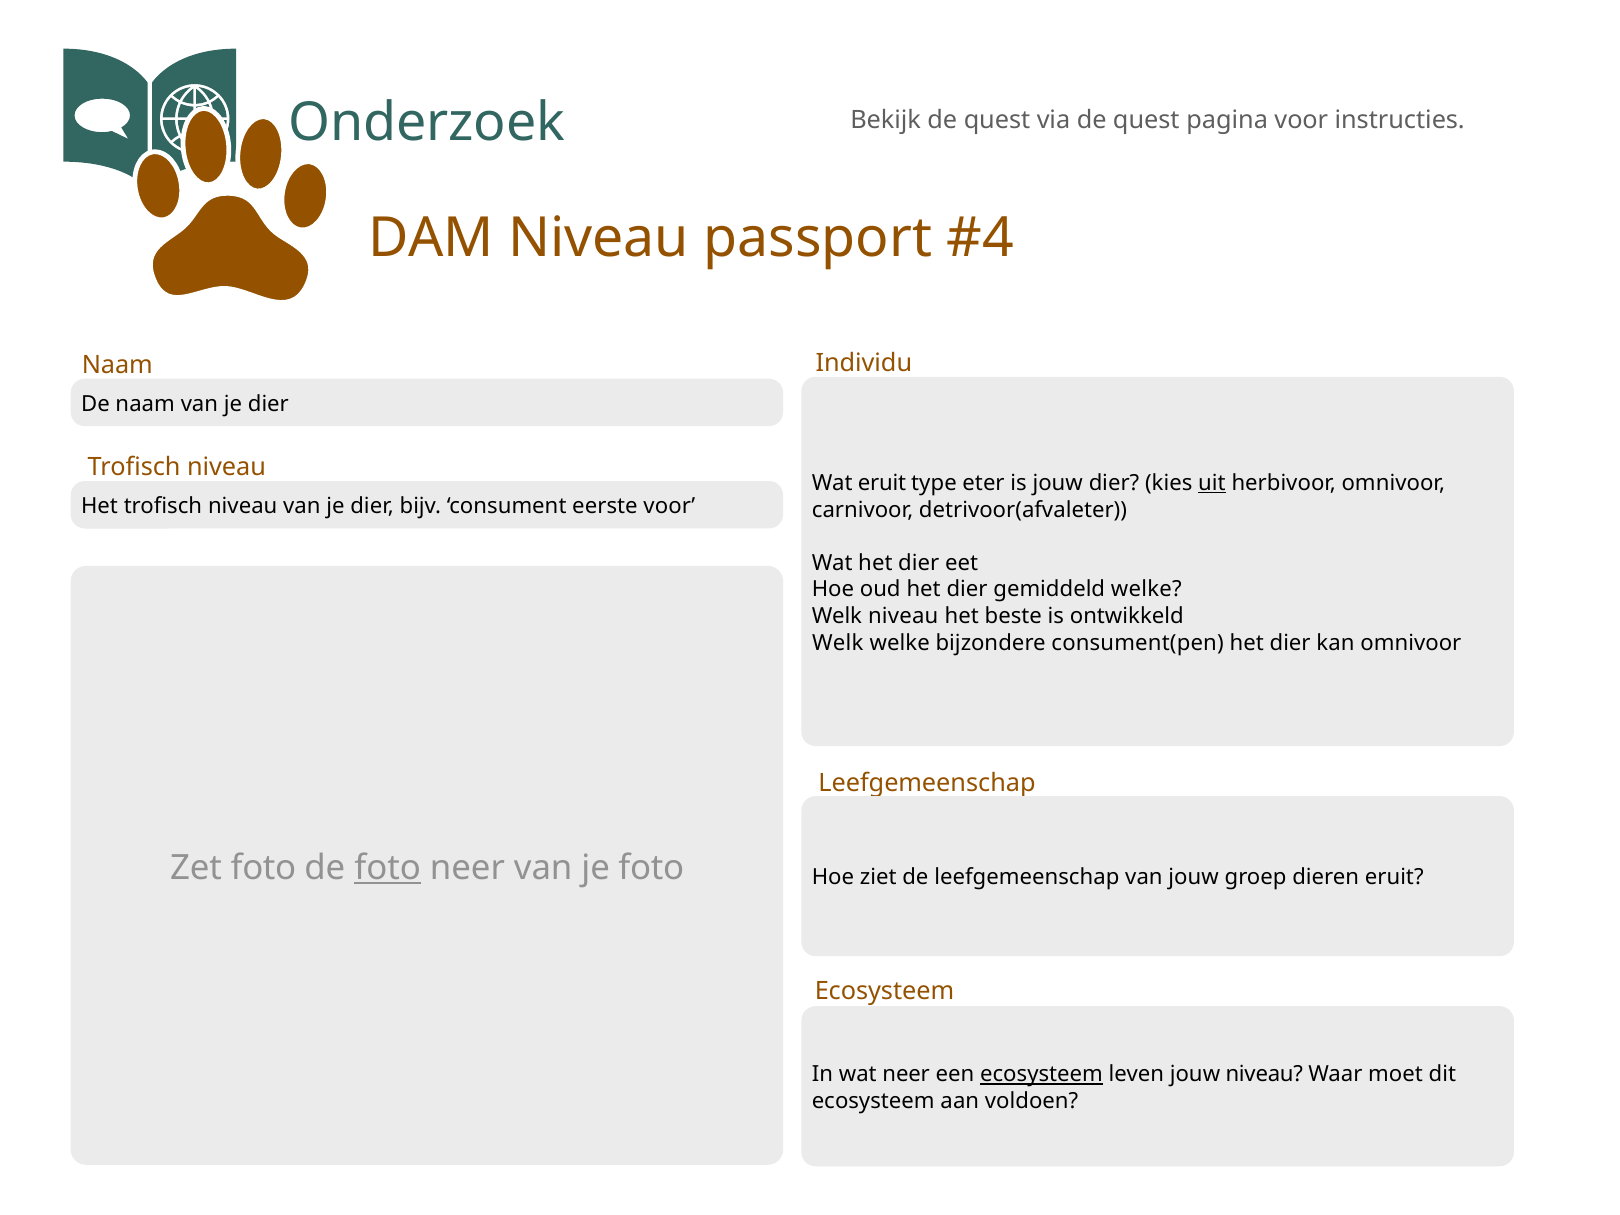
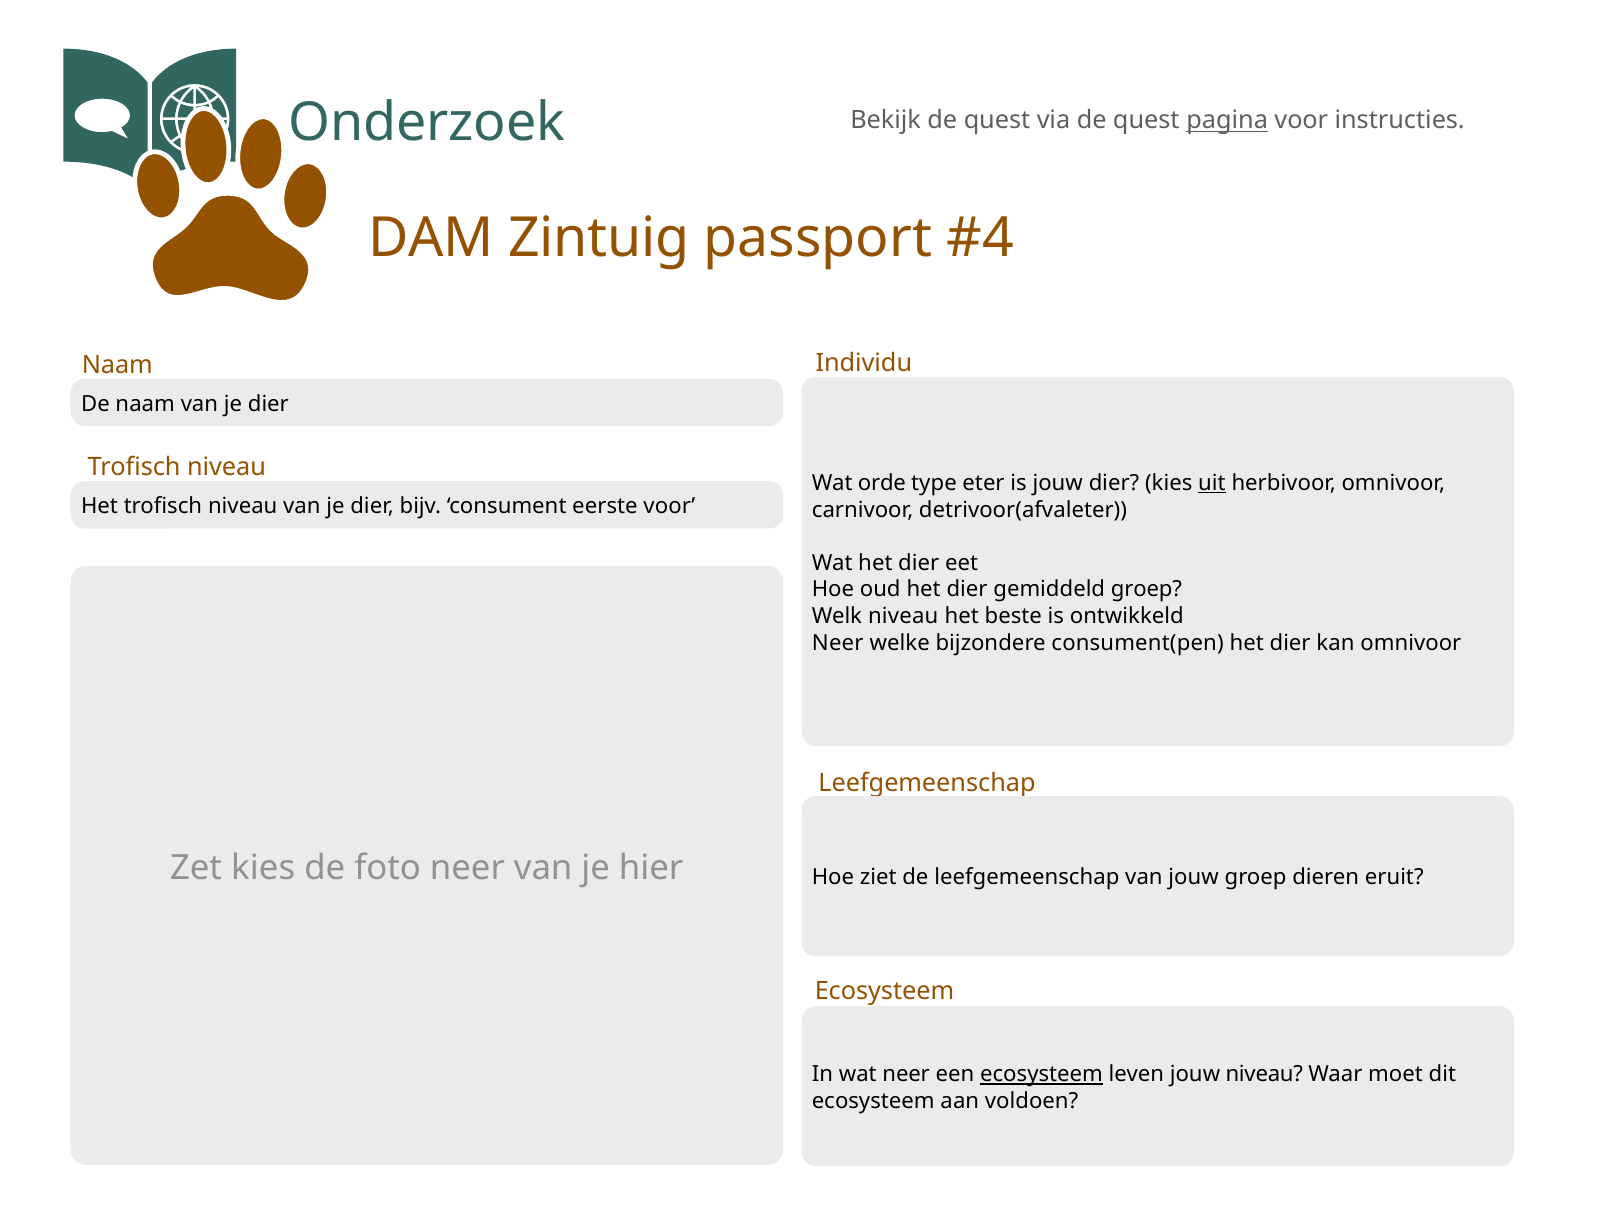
pagina underline: none -> present (1227, 120)
DAM Niveau: Niveau -> Zintuig (599, 238)
Wat eruit: eruit -> orde (882, 483)
gemiddeld welke: welke -> groep (1147, 590)
Welk: Welk -> Neer (838, 643)
Zet foto: foto -> kies (263, 868)
foto underline: present -> none (388, 868)
je foto: foto -> hier (651, 868)
